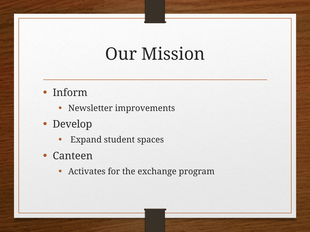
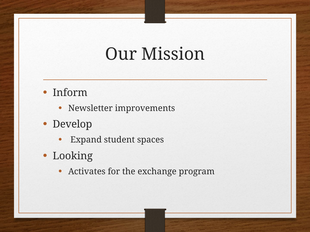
Canteen: Canteen -> Looking (73, 156)
